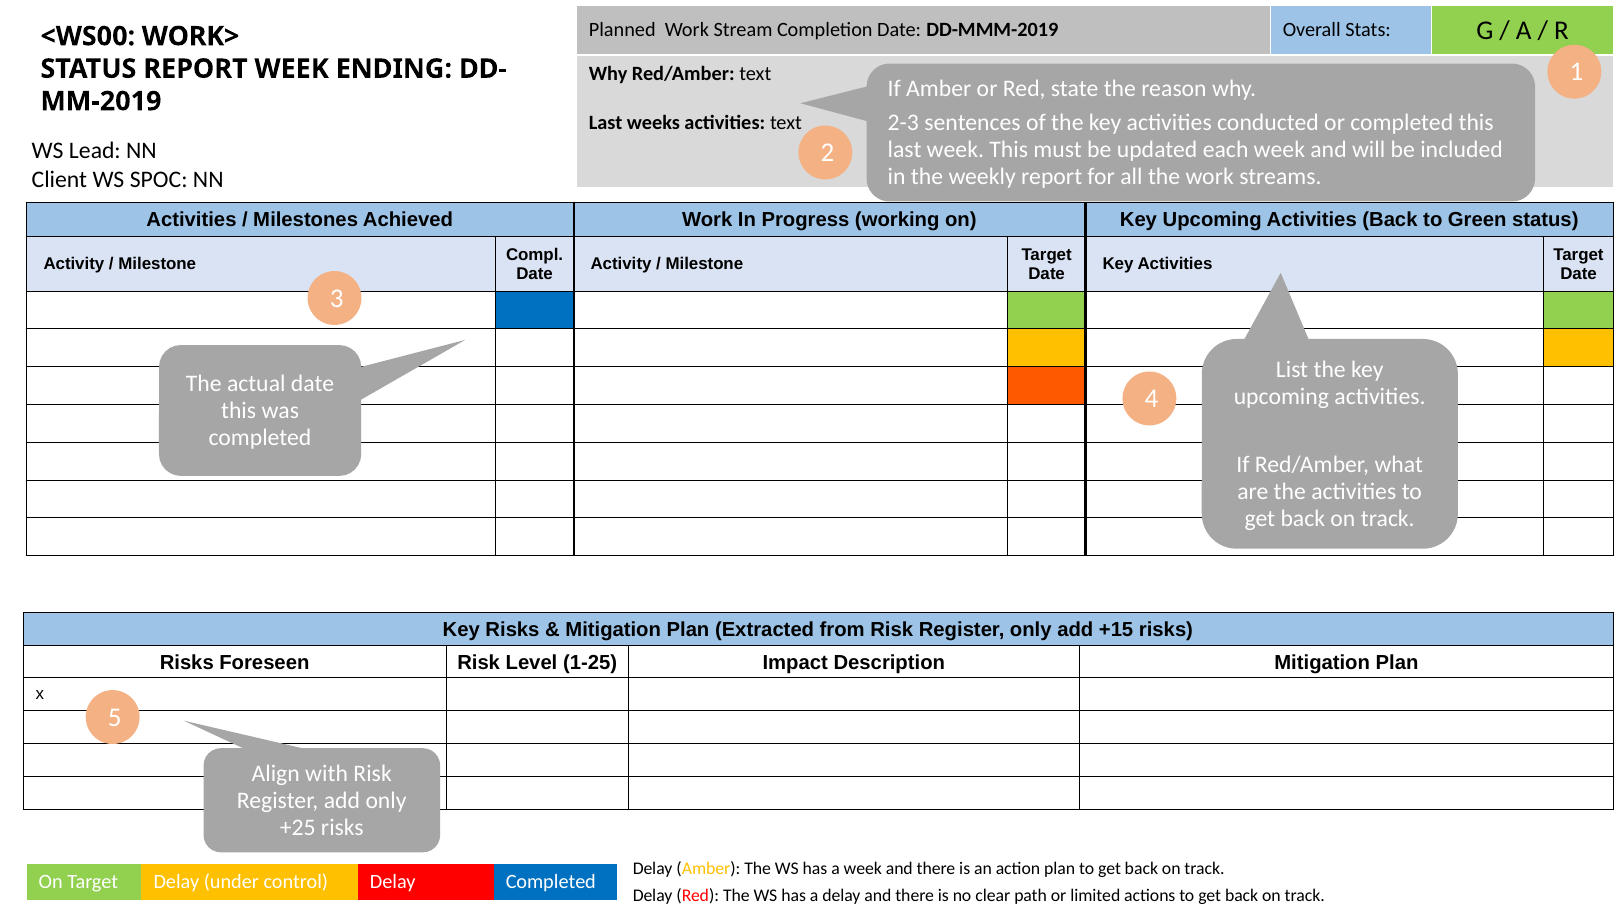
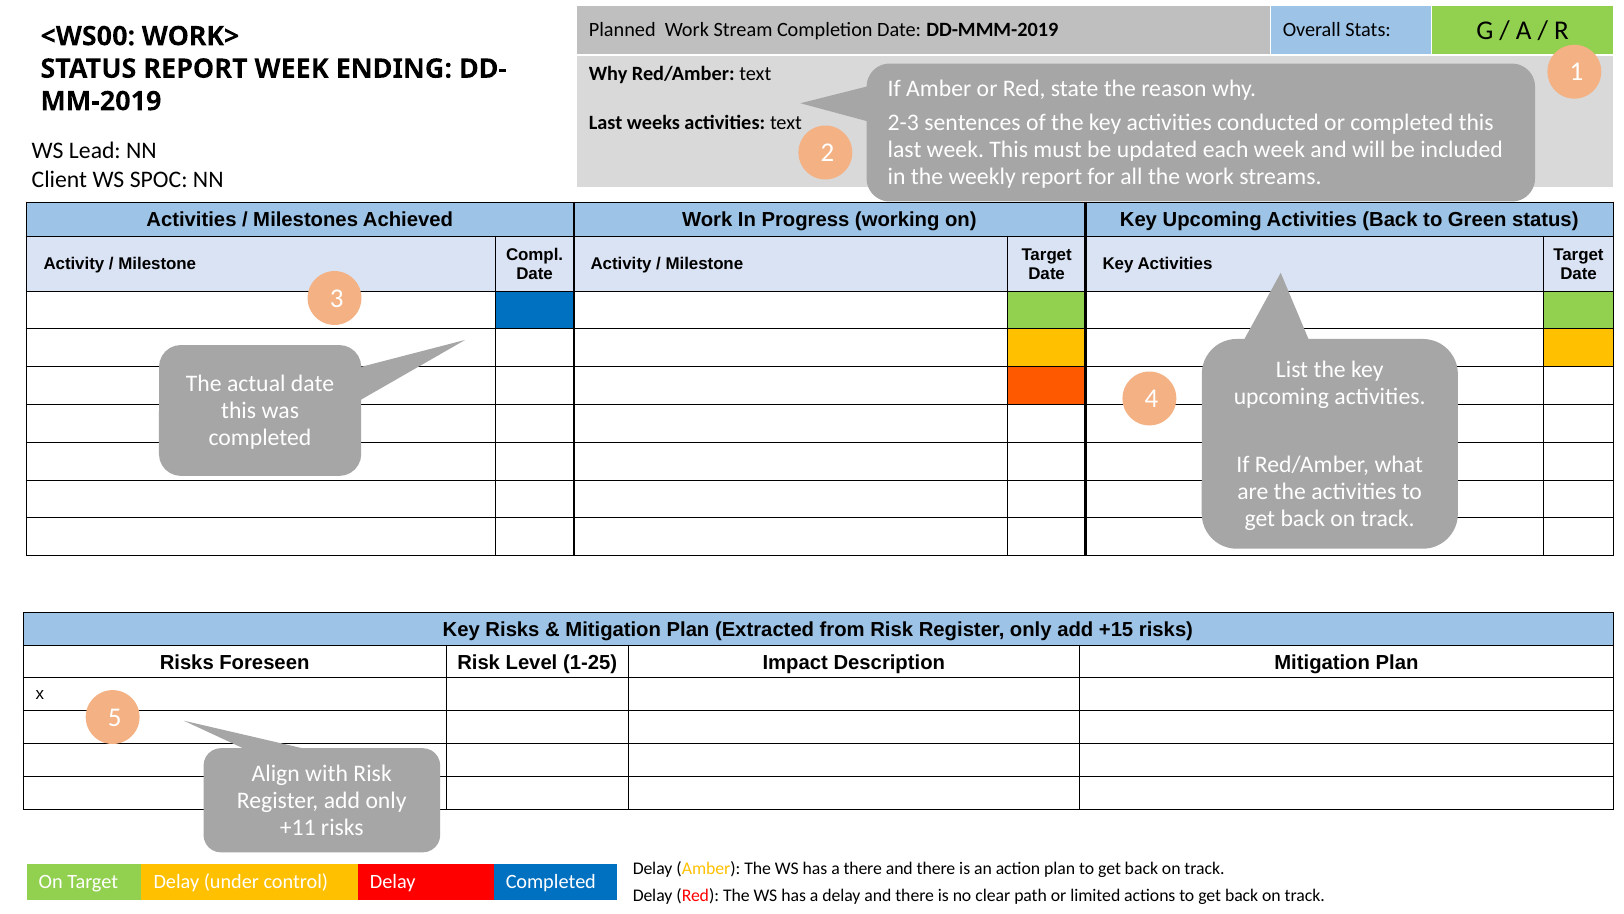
+25: +25 -> +11 (298, 827)
a week: week -> there (863, 868)
